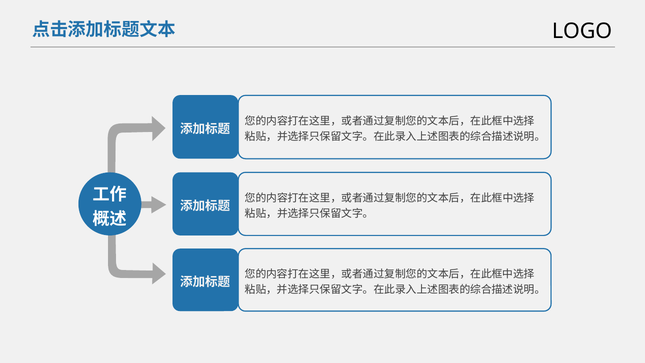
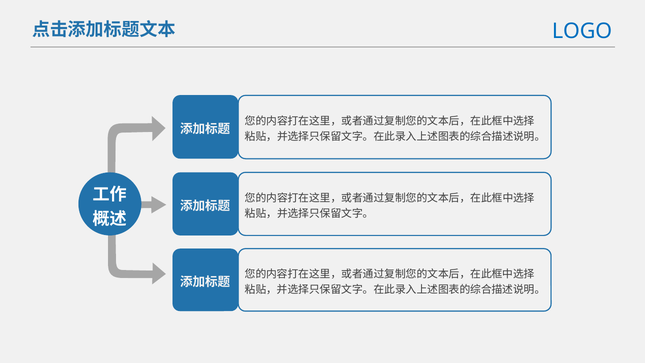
LOGO colour: black -> blue (582, 31)
